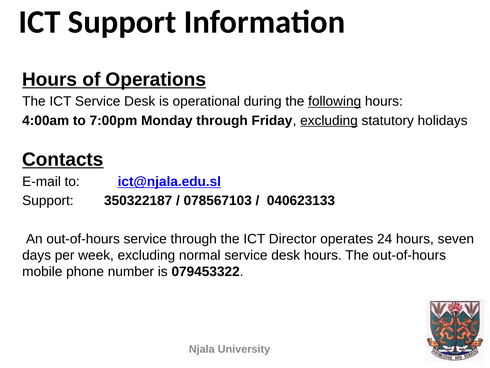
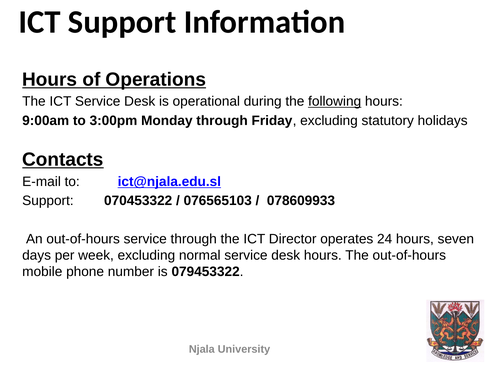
4:00am: 4:00am -> 9:00am (46, 120)
7:00pm: 7:00pm -> 3:00pm (113, 120)
excluding underline: present -> none (329, 120)
350322187: 350322187 -> 070453322 (138, 200)
078567103: 078567103 -> 076565103 (218, 200)
040623133: 040623133 -> 078609933 (301, 200)
